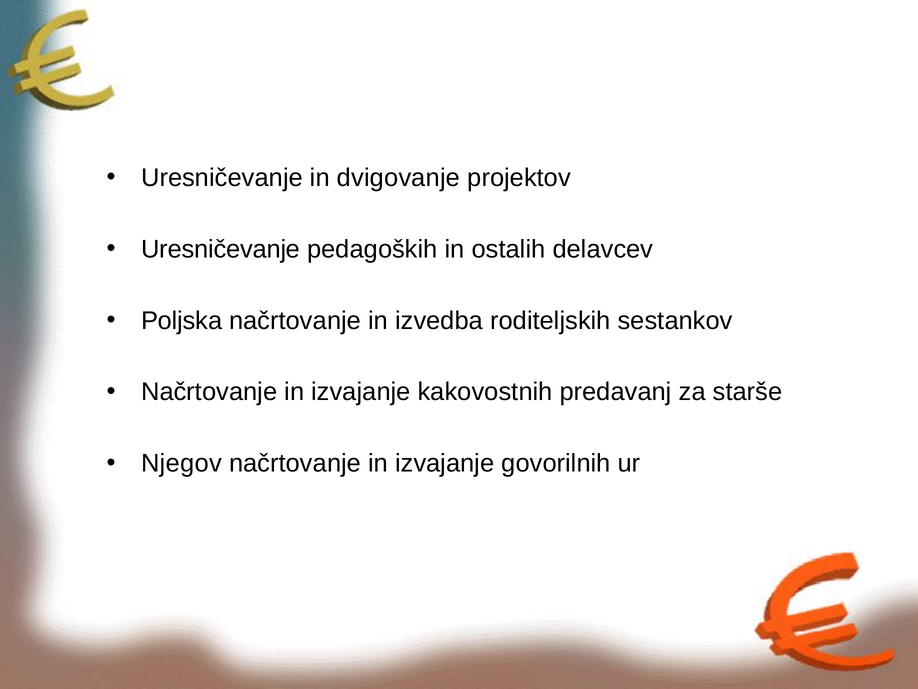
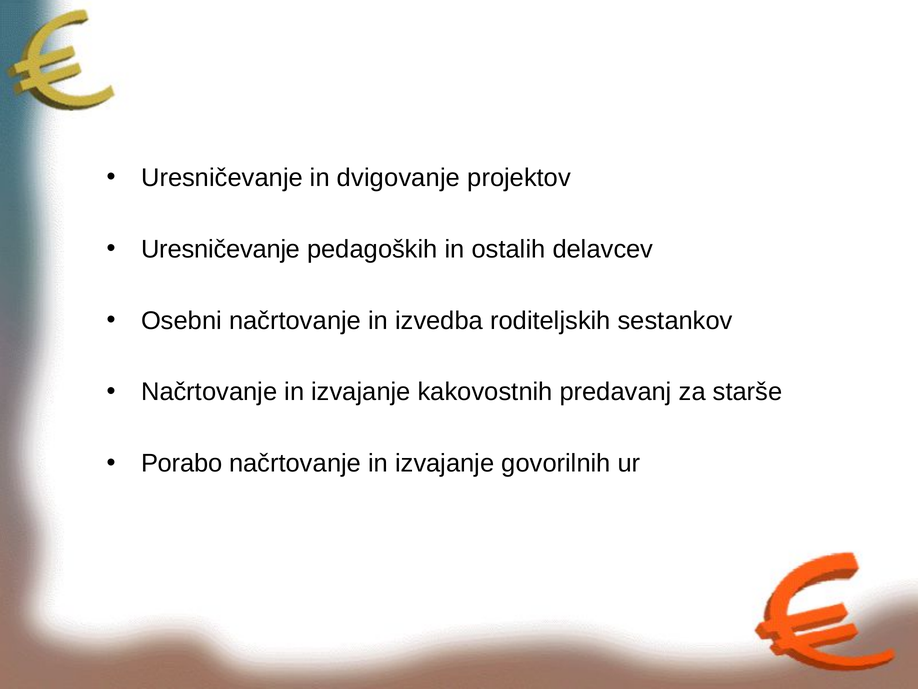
Poljska: Poljska -> Osebni (182, 320)
Njegov: Njegov -> Porabo (182, 463)
